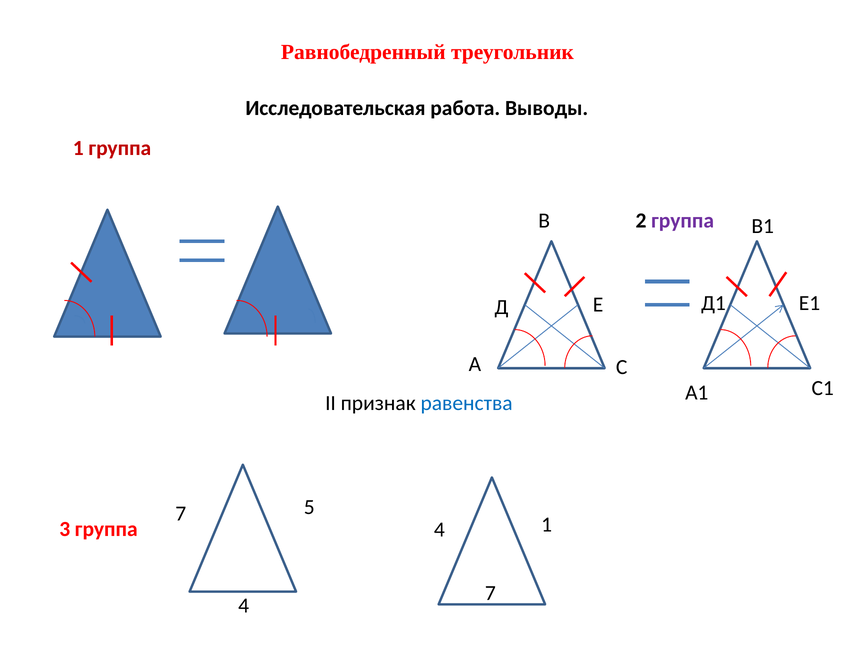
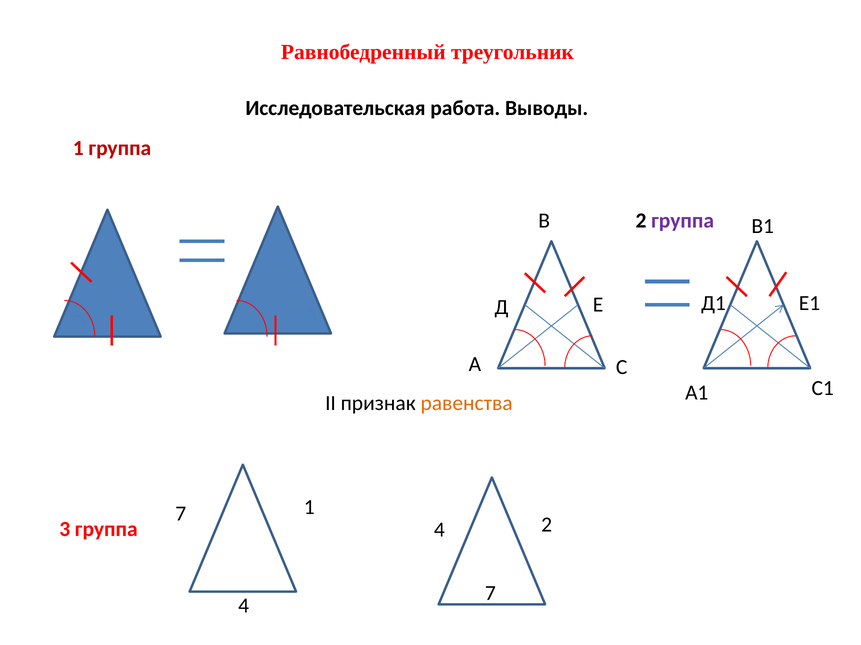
равенства colour: blue -> orange (467, 404)
7 5: 5 -> 1 (309, 508)
4 1: 1 -> 2 (547, 525)
